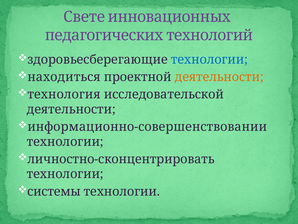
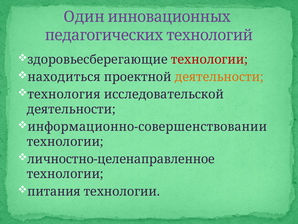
Свете: Свете -> Один (84, 17)
технологии colour: blue -> red (209, 59)
личностно-сконцентрировать: личностно-сконцентрировать -> личностно-целенаправленное (121, 159)
системы: системы -> питания (54, 191)
